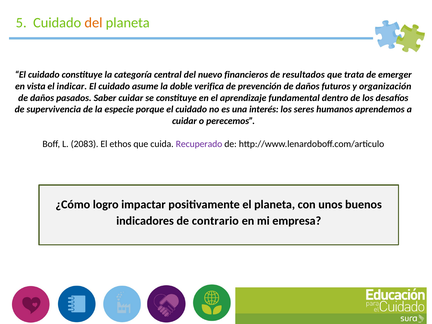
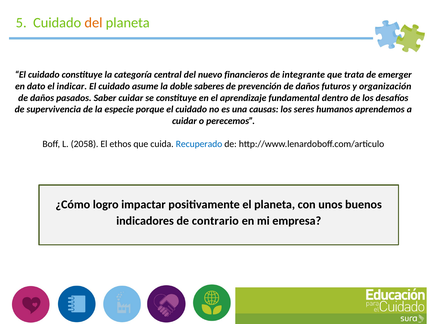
resultados: resultados -> integrante (304, 75)
vista: vista -> dato (36, 86)
verifica: verifica -> saberes (209, 86)
interés: interés -> causas (264, 109)
2083: 2083 -> 2058 (85, 144)
Recuperado colour: purple -> blue (199, 144)
